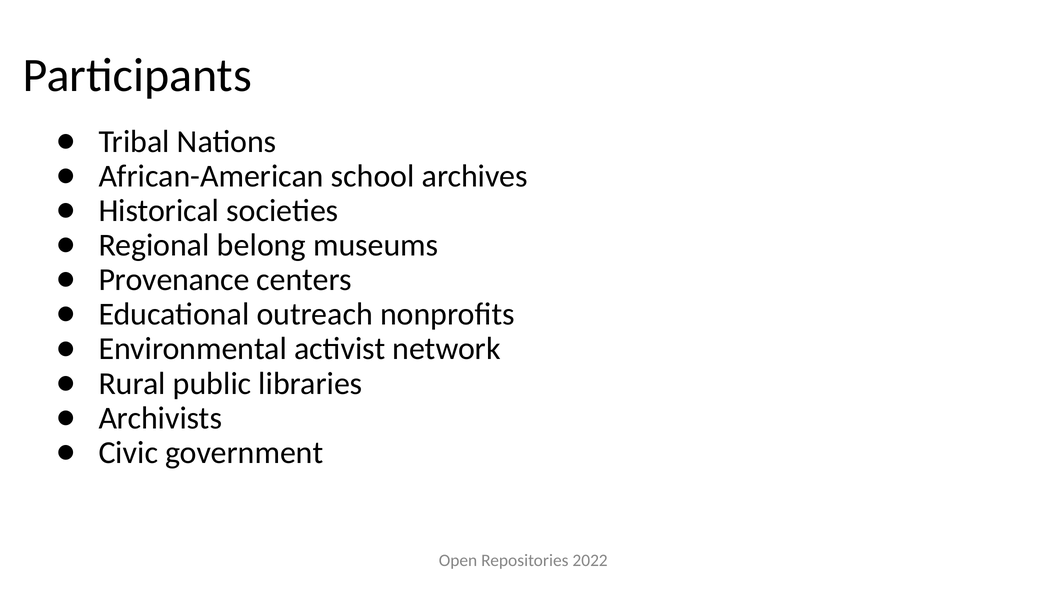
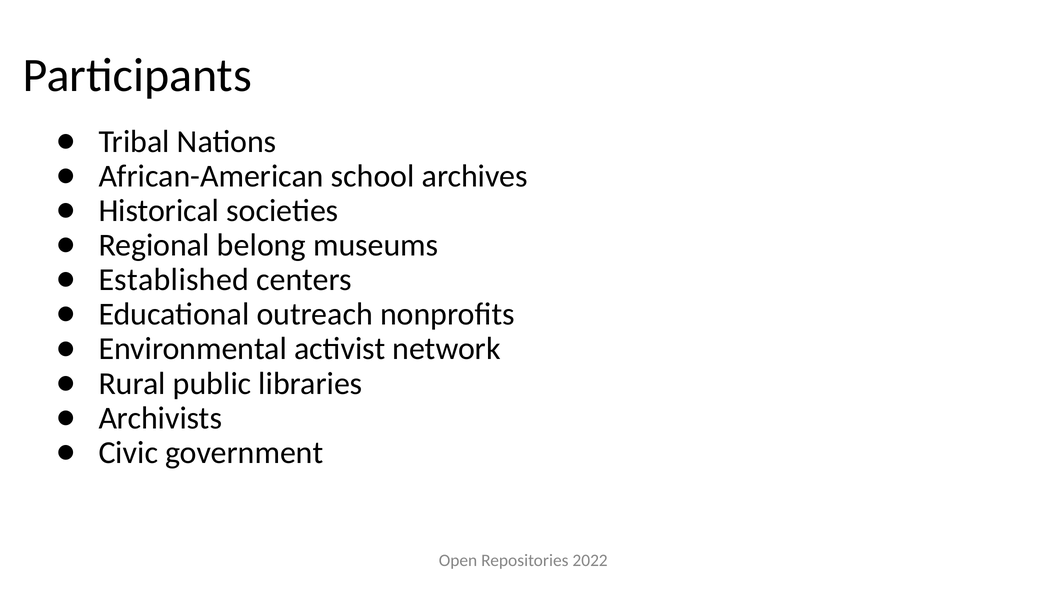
Provenance: Provenance -> Established (174, 280)
